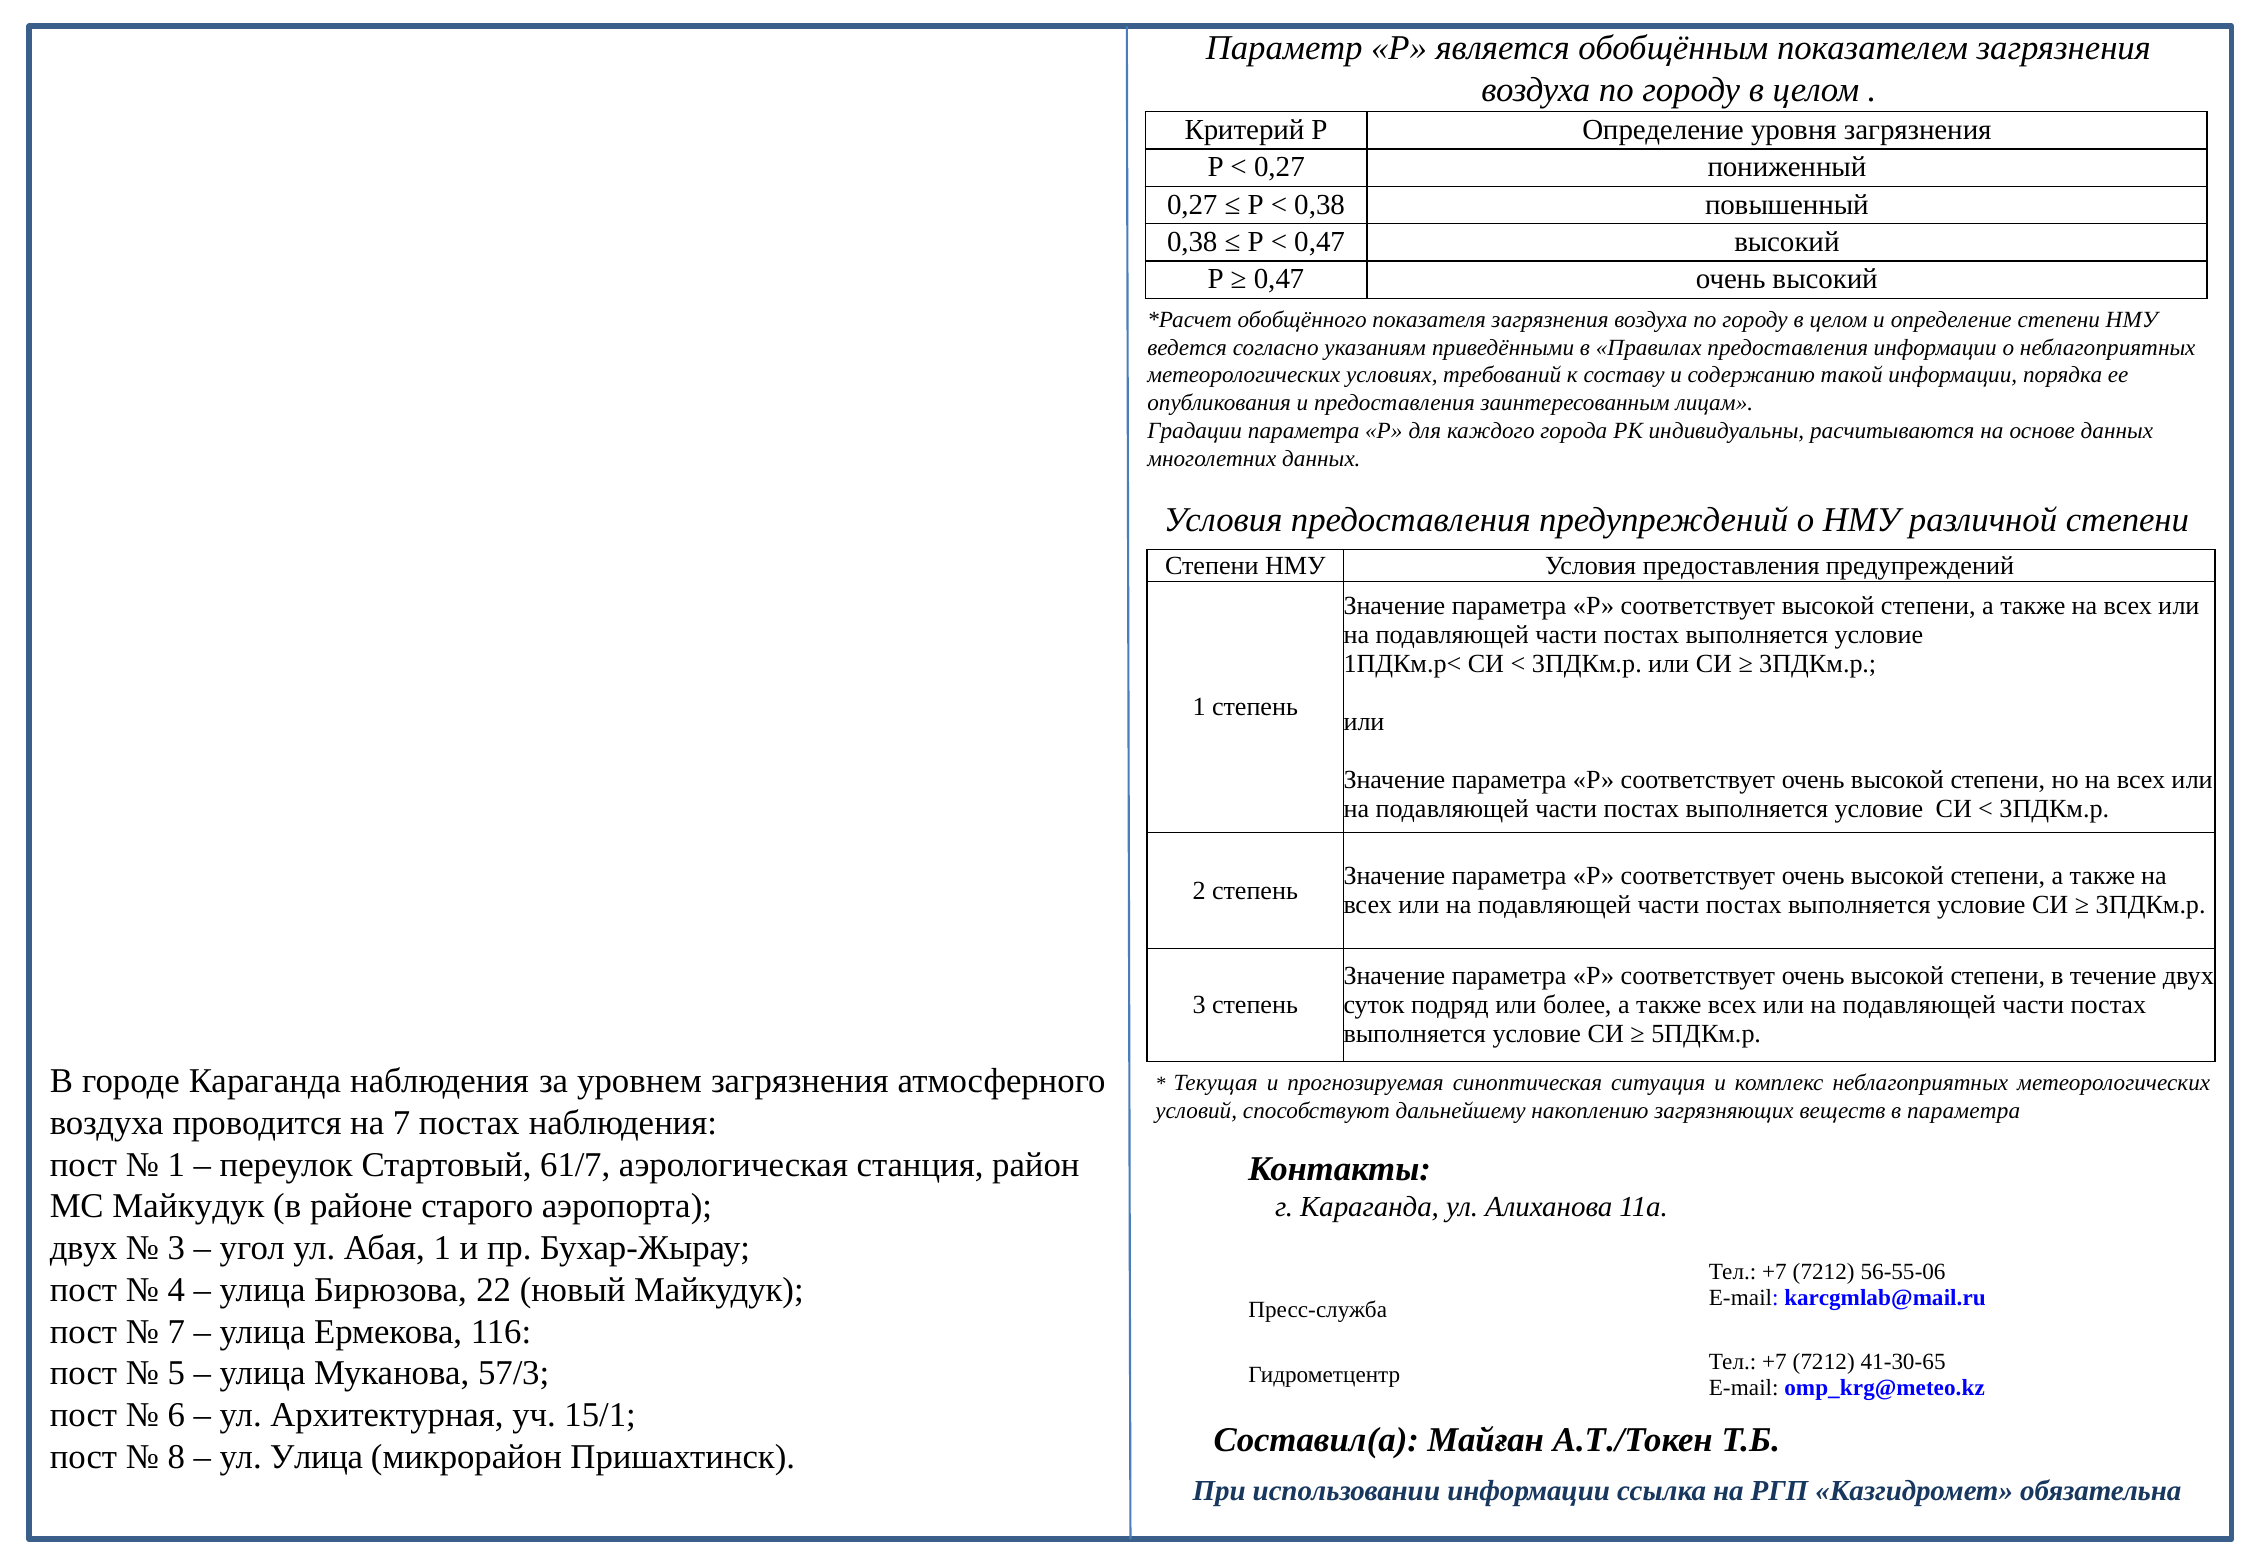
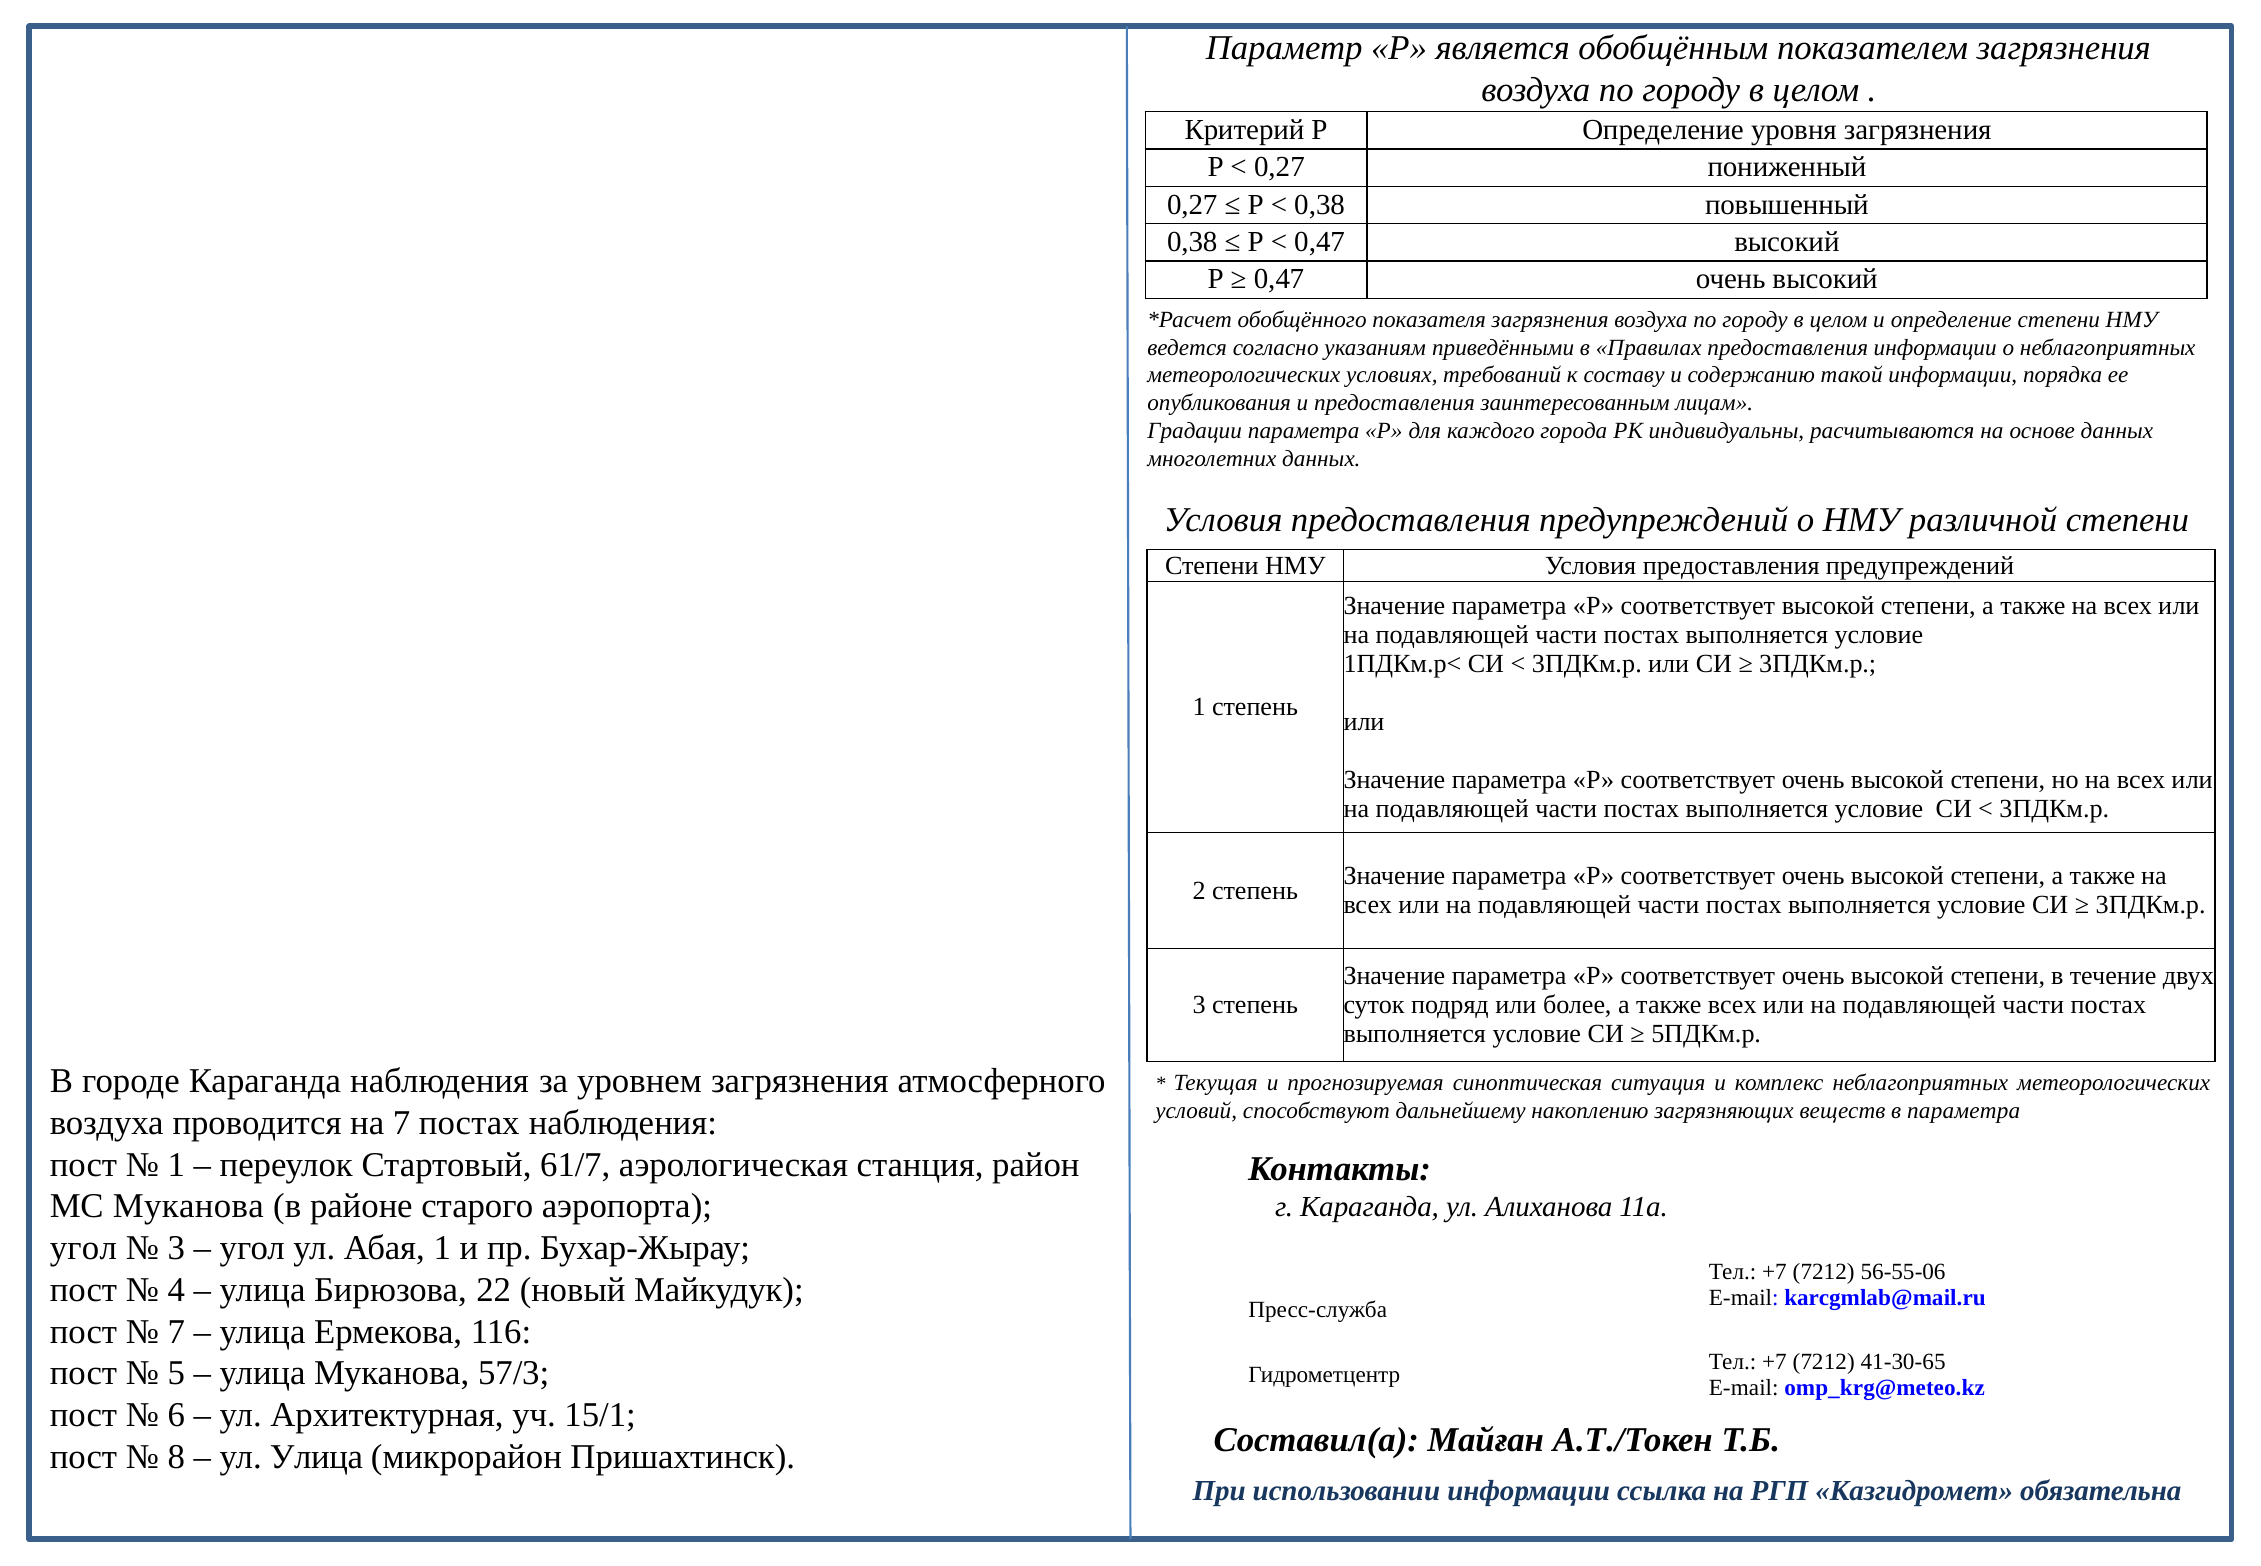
МС Майкудук: Майкудук -> Муканова (188, 1206)
двух: двух -> угол (83, 1247)
